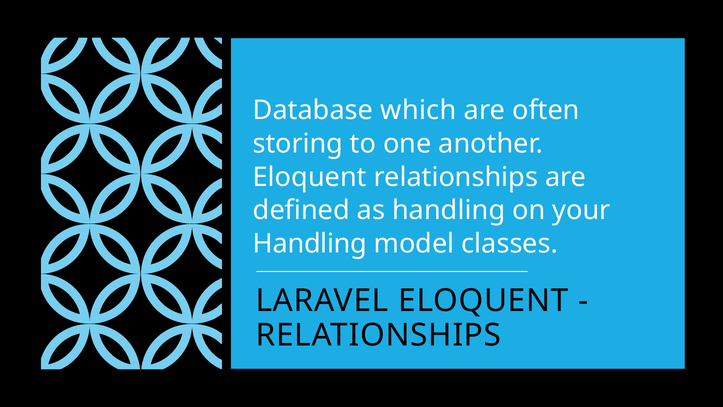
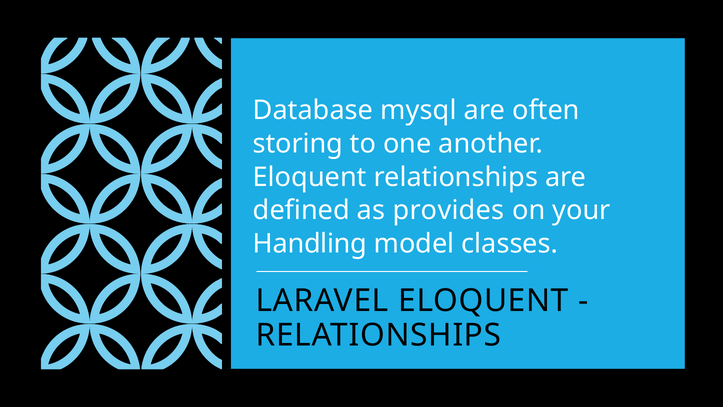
which: which -> mysql (418, 110)
as handling: handling -> provides (449, 210)
